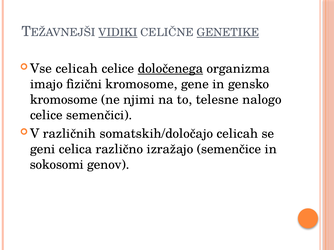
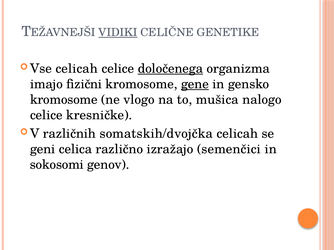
GENETIKE underline: present -> none (228, 33)
gene underline: none -> present (195, 84)
njimi: njimi -> vlogo (139, 100)
telesne: telesne -> mušica (217, 100)
semenčici: semenčici -> kresničke (99, 115)
somatskih/določajo: somatskih/določajo -> somatskih/dvojčka (156, 134)
semenčice: semenčice -> semenčici (229, 149)
